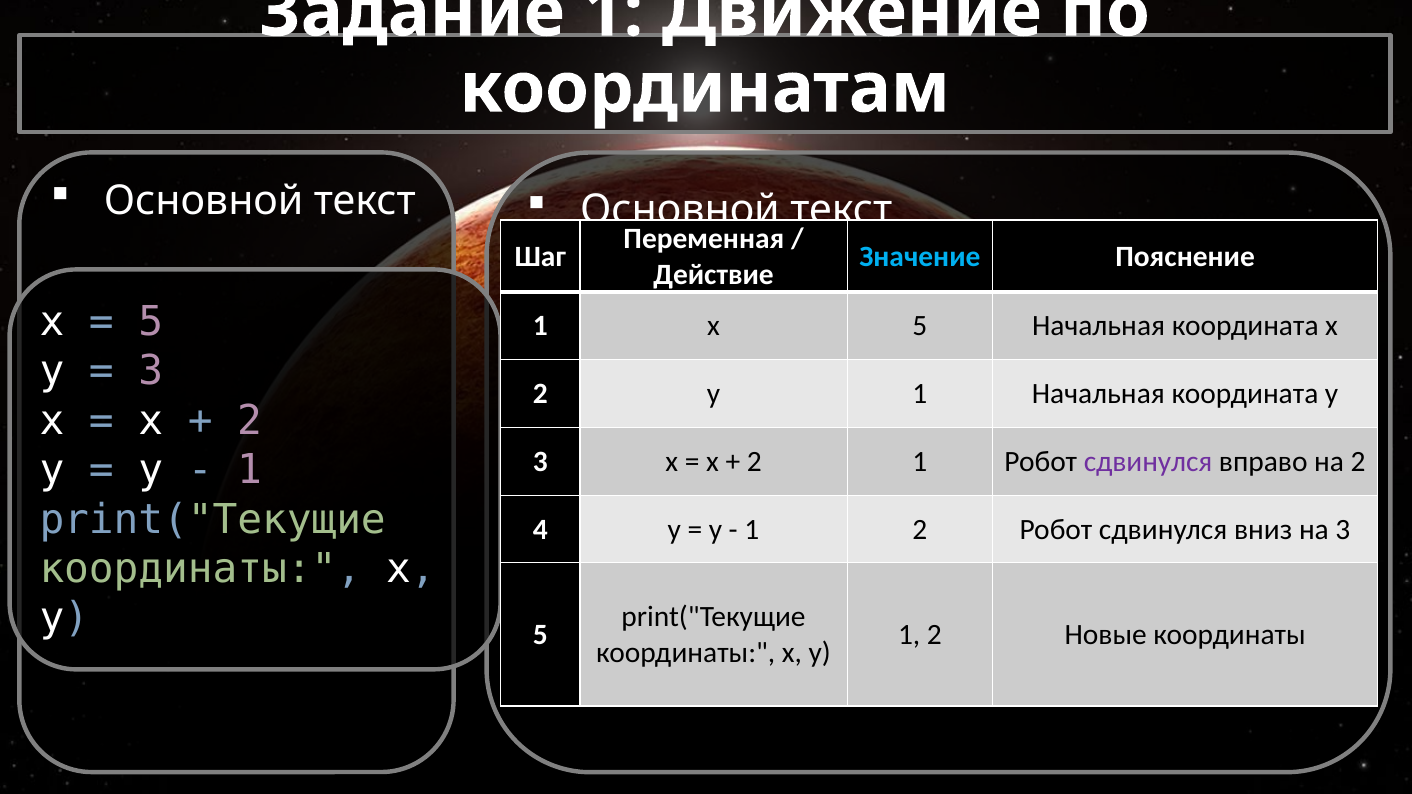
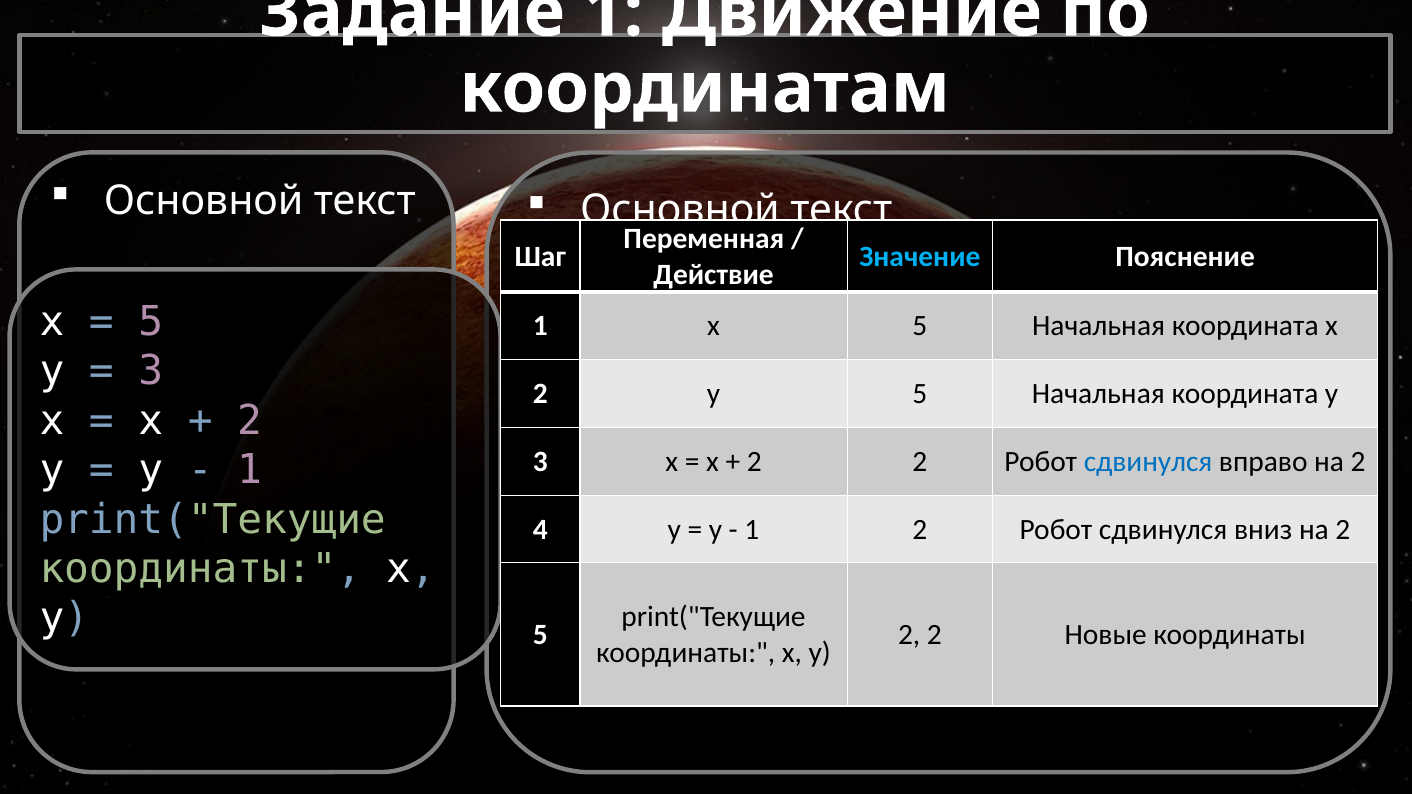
2 y 1: 1 -> 5 (920, 394)
1: 1 -> 2 (920, 462)
сдвинулся colour: purple -> blue (1148, 462)
вниз на 3: 3 -> 2 (1343, 529)
1: 1 -> 2 (909, 635)
